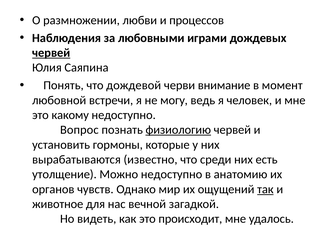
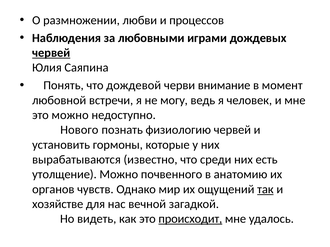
это какому: какому -> можно (70, 115)
Вопрос: Вопрос -> Нового (79, 130)
физиологию underline: present -> none (178, 130)
Можно недоступно: недоступно -> почвенного (172, 175)
животное: животное -> хозяйстве (58, 204)
происходит underline: none -> present (190, 219)
